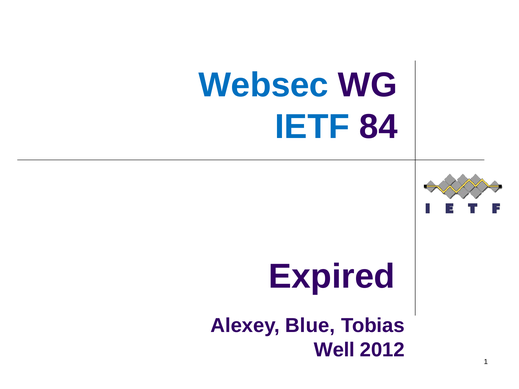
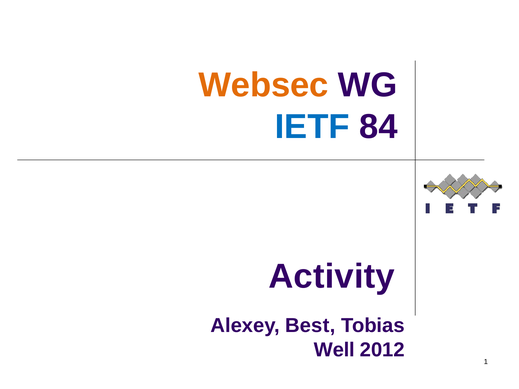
Websec colour: blue -> orange (263, 85)
Expired: Expired -> Activity (332, 277)
Blue: Blue -> Best (310, 326)
